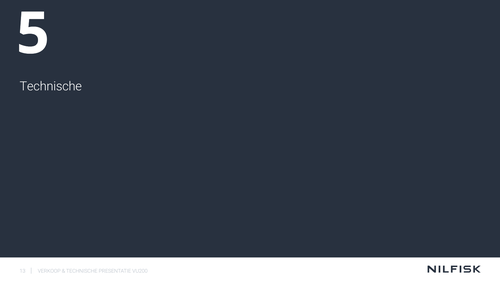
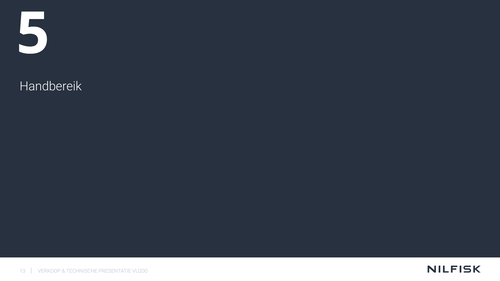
Technische: Technische -> Handbereik (51, 87)
